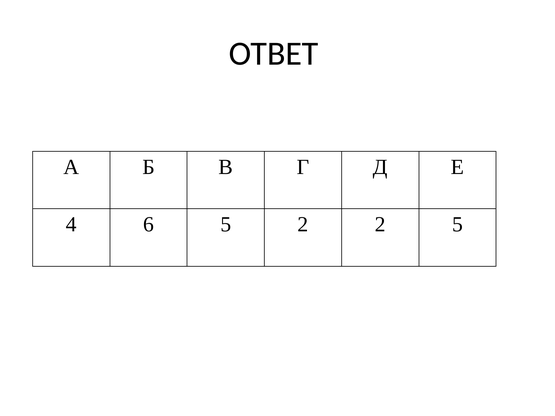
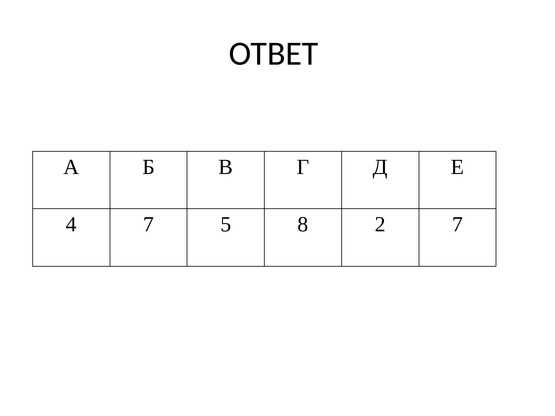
4 6: 6 -> 7 (149, 225)
5 2: 2 -> 8 (303, 225)
2 5: 5 -> 7 (458, 225)
